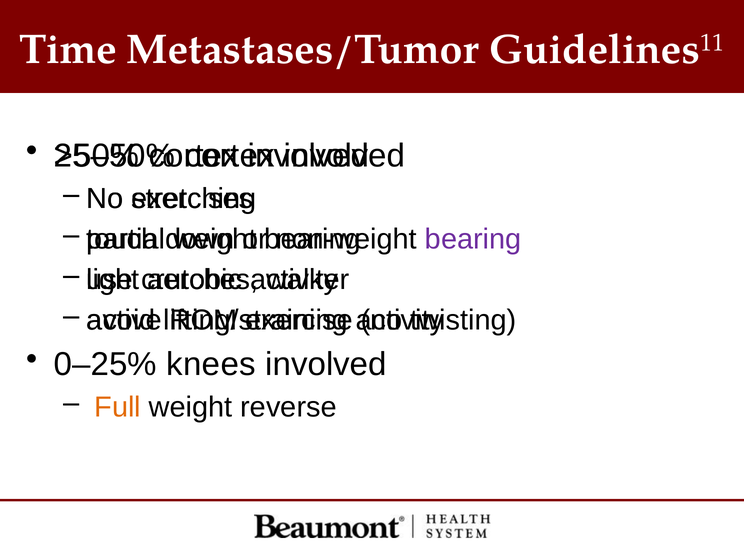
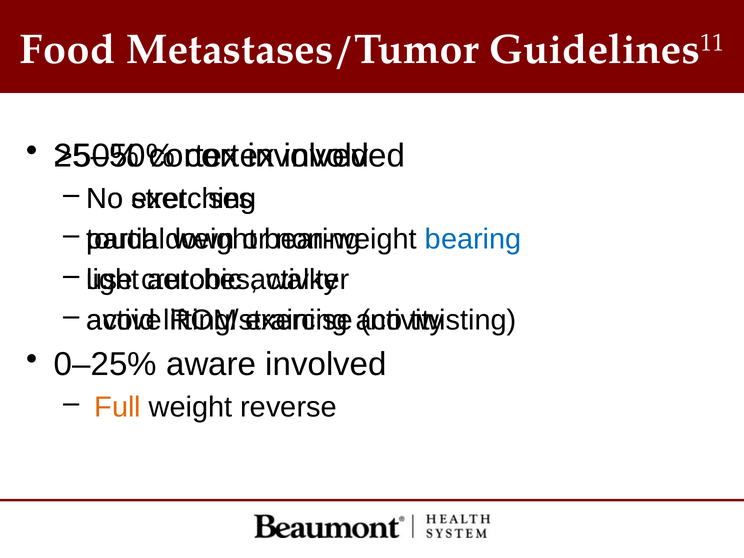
Time: Time -> Food (68, 49)
bearing colour: purple -> blue (473, 239)
knees: knees -> aware (211, 365)
